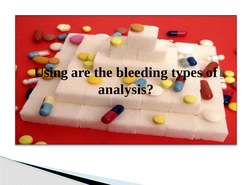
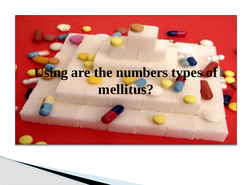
bleeding: bleeding -> numbers (142, 72)
analysis: analysis -> mellitus (126, 89)
